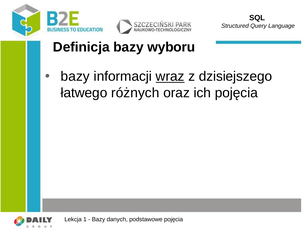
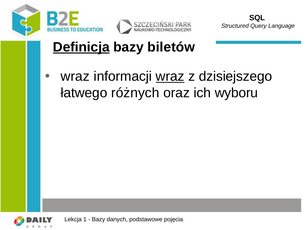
Definicja underline: none -> present (81, 47)
wyboru: wyboru -> biletów (171, 47)
bazy: bazy -> wraz (75, 76)
ich pojęcia: pojęcia -> wyboru (236, 93)
